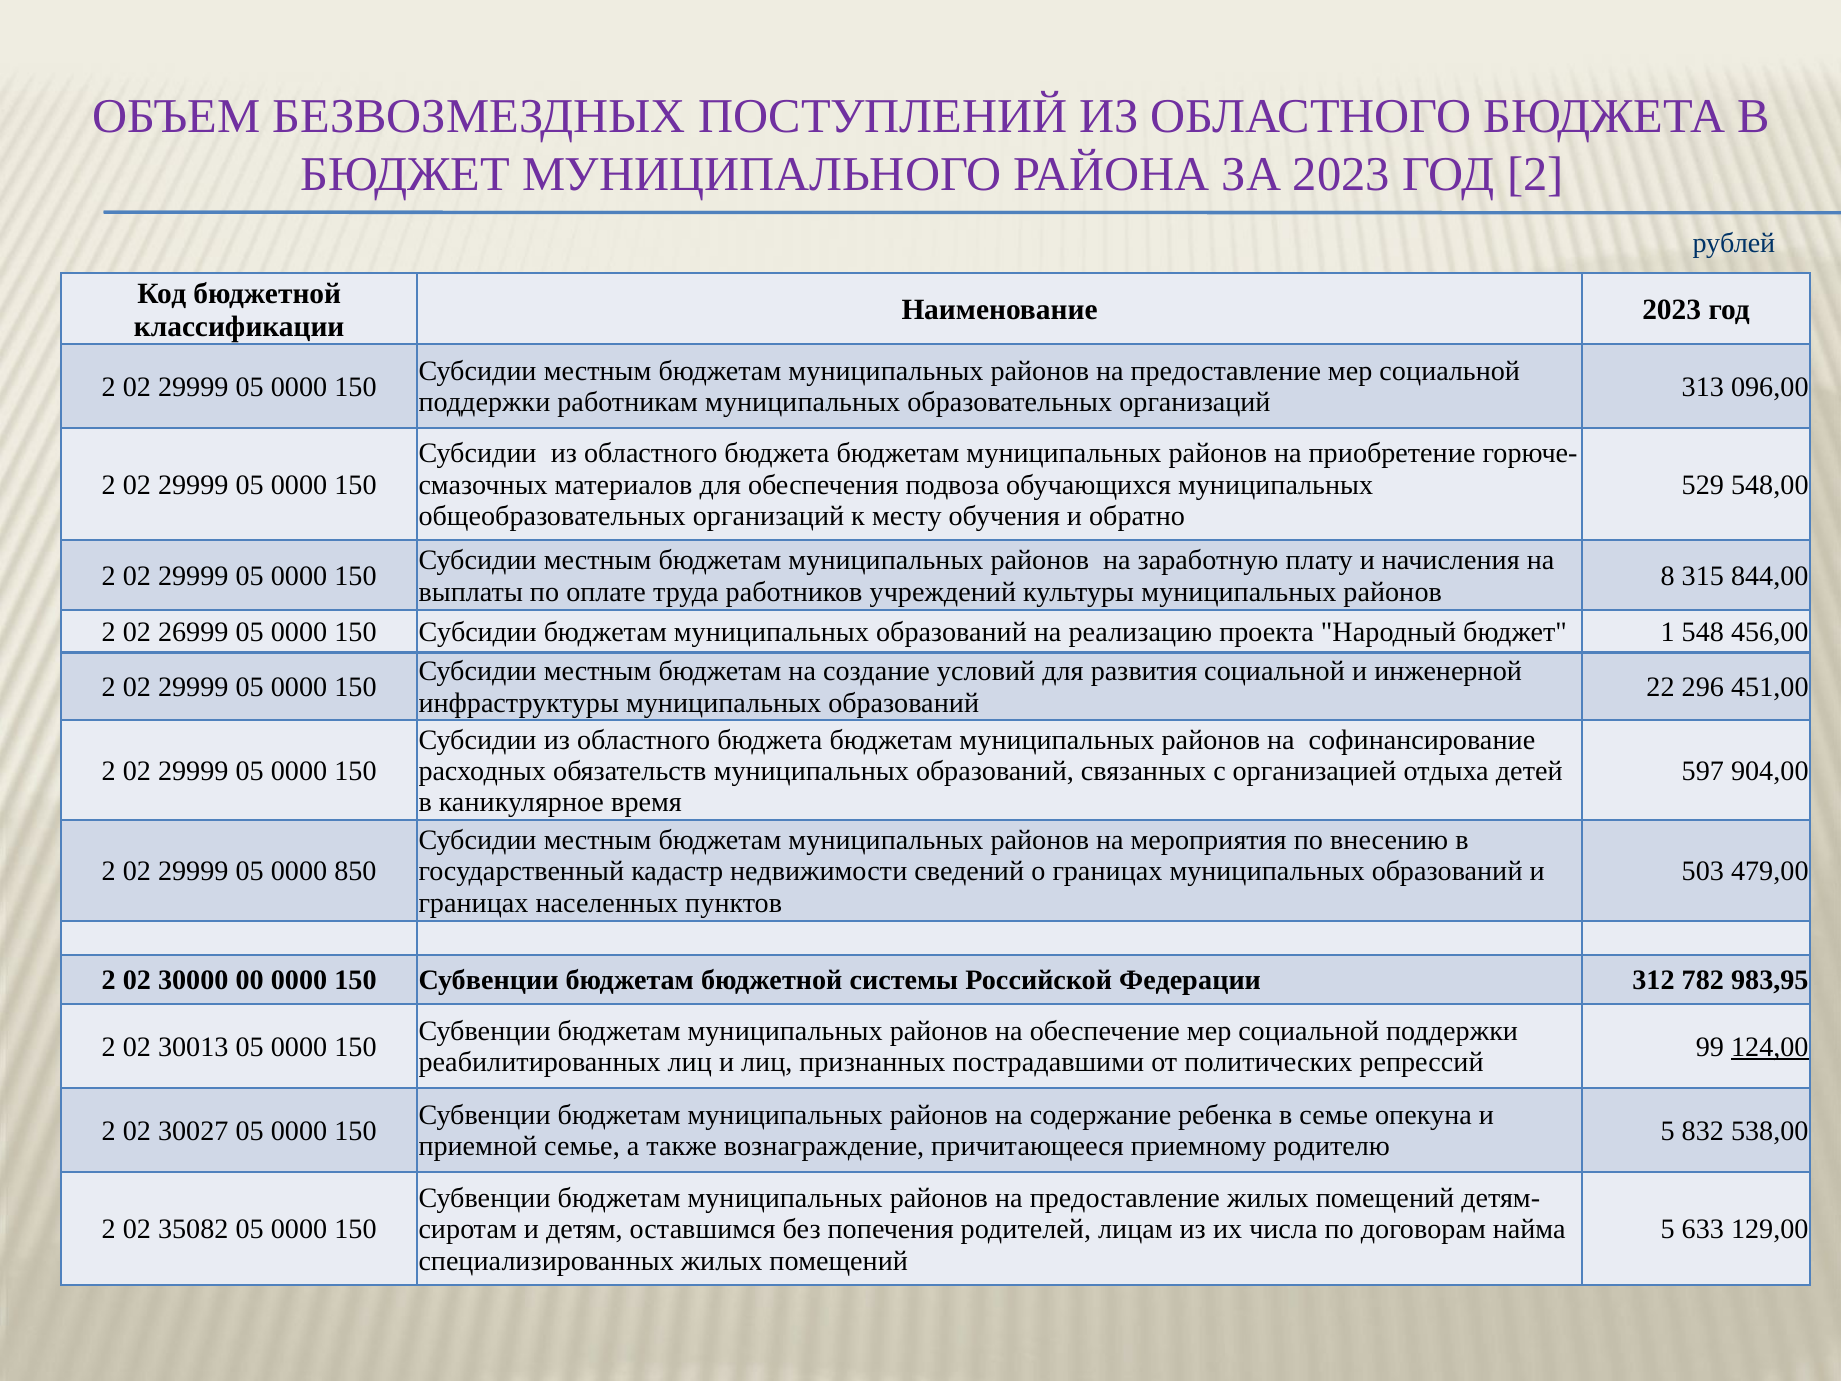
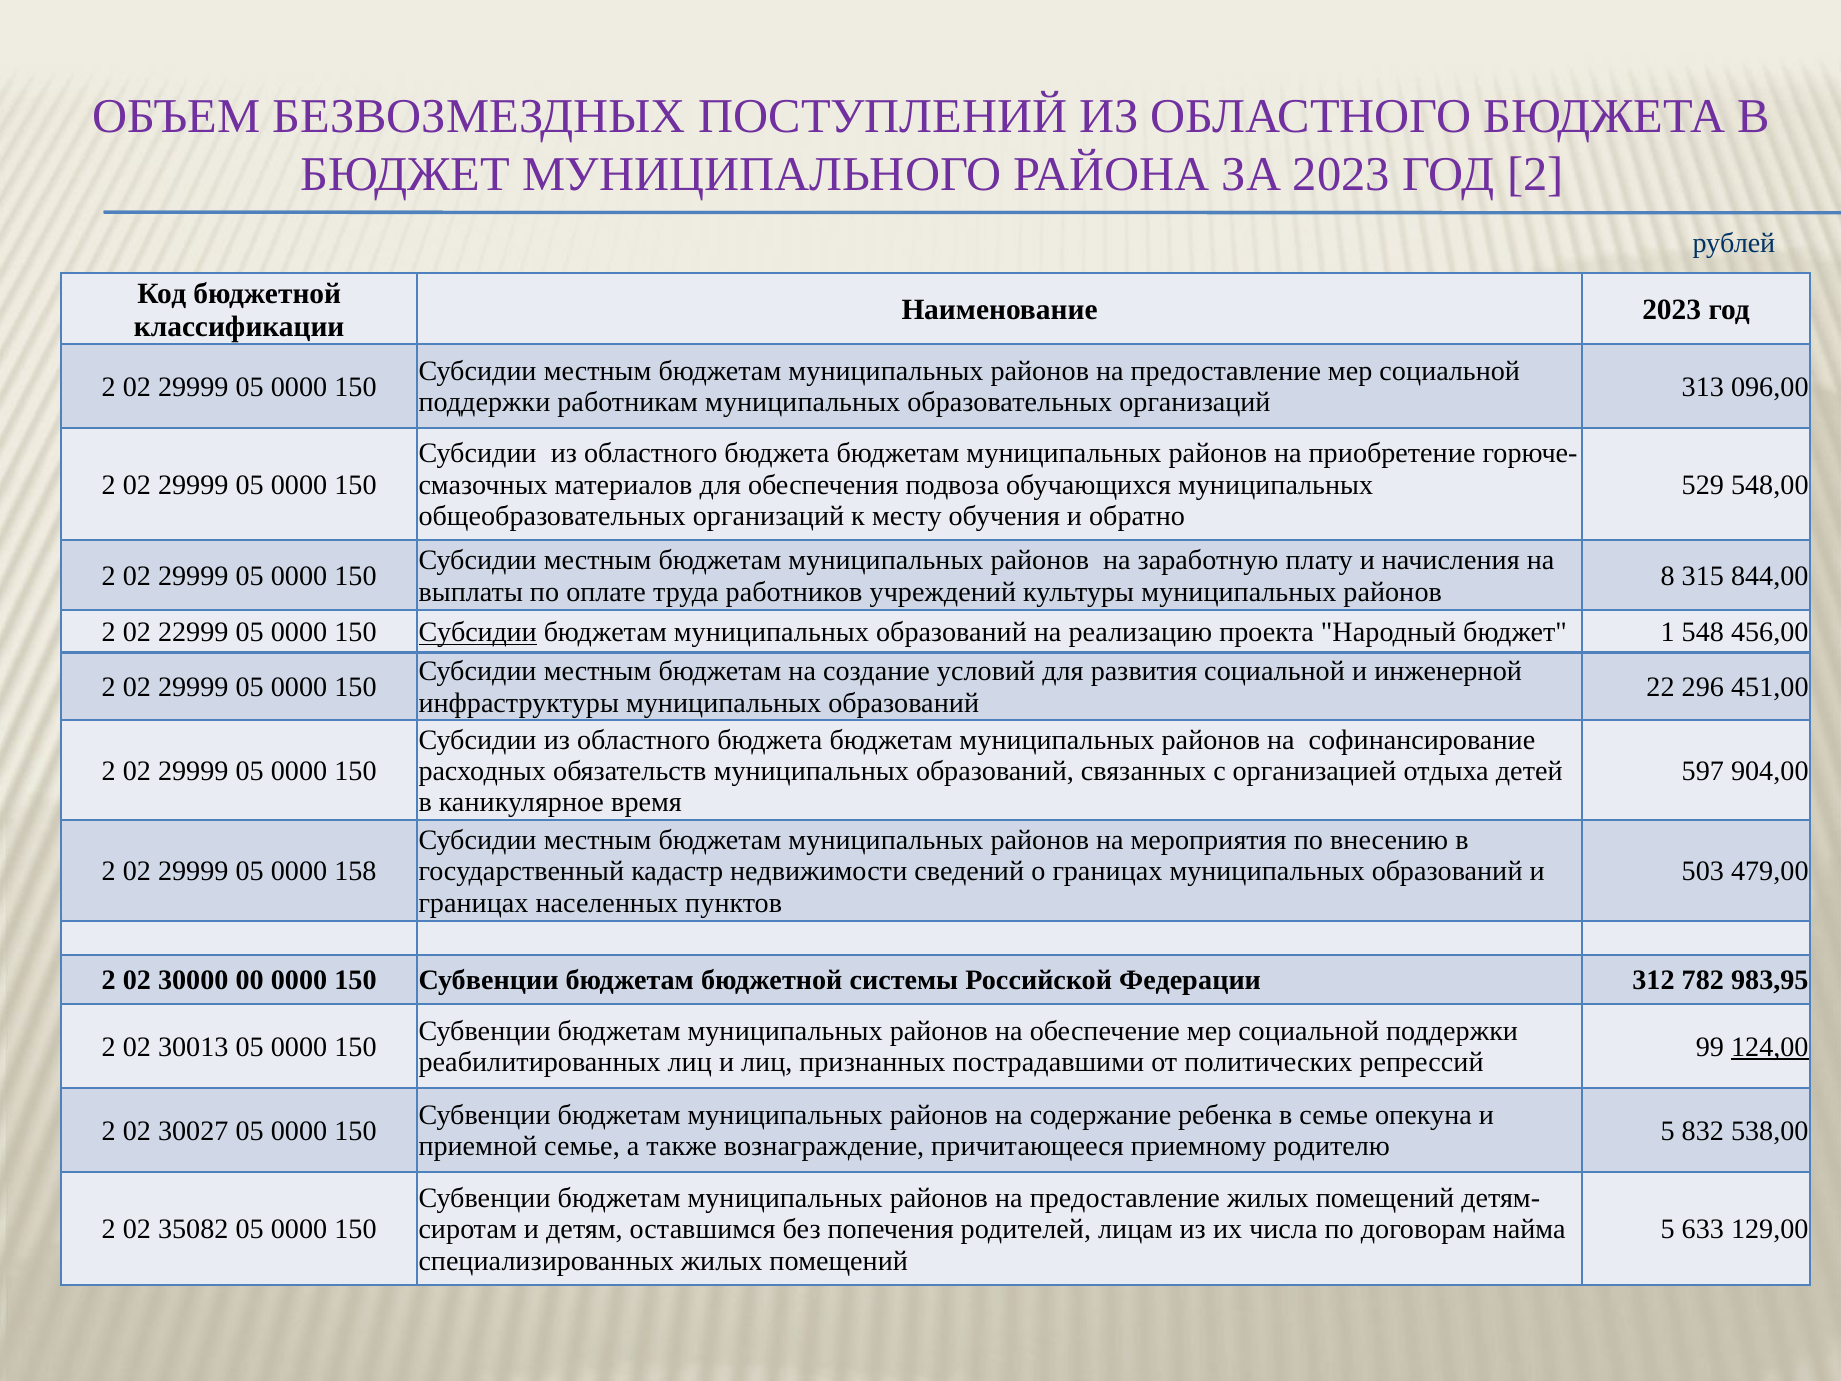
26999: 26999 -> 22999 (193, 632)
Субсидии underline: none -> present (478, 632)
850: 850 -> 158 (355, 871)
